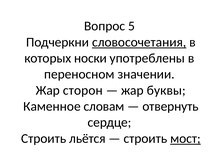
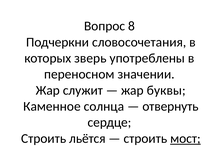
5: 5 -> 8 (131, 26)
словосочетания underline: present -> none (139, 42)
носки: носки -> зверь (90, 58)
сторон: сторон -> служит (83, 90)
словам: словам -> солнца (104, 106)
